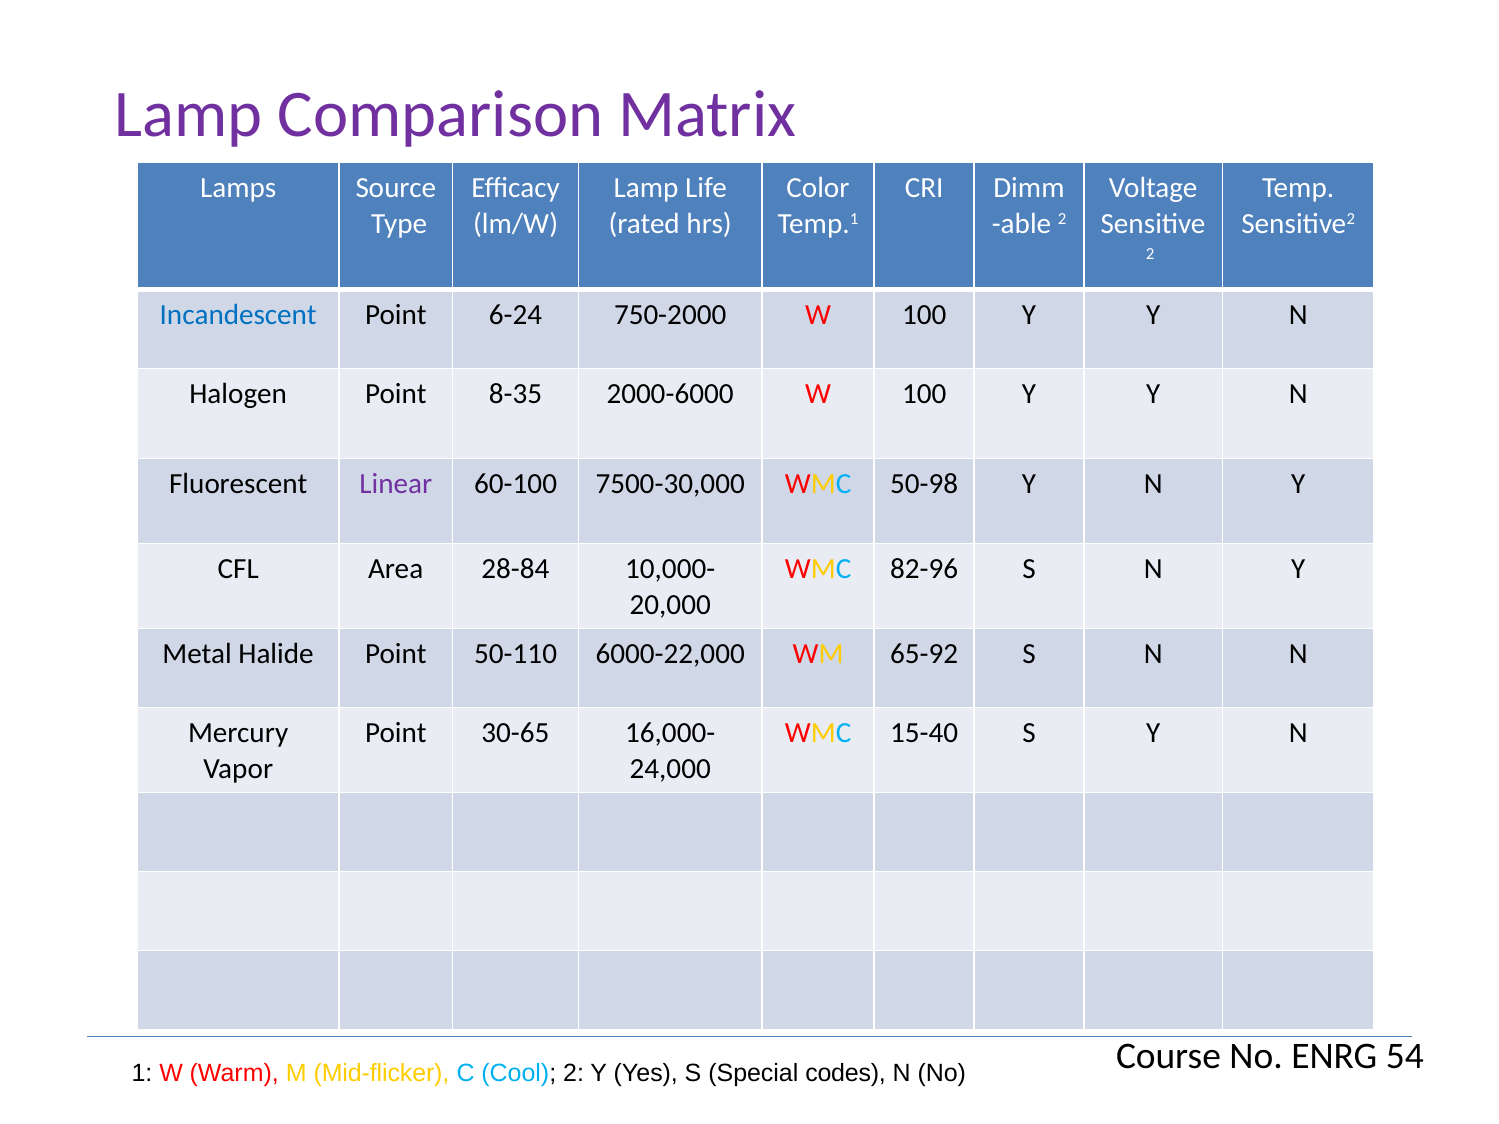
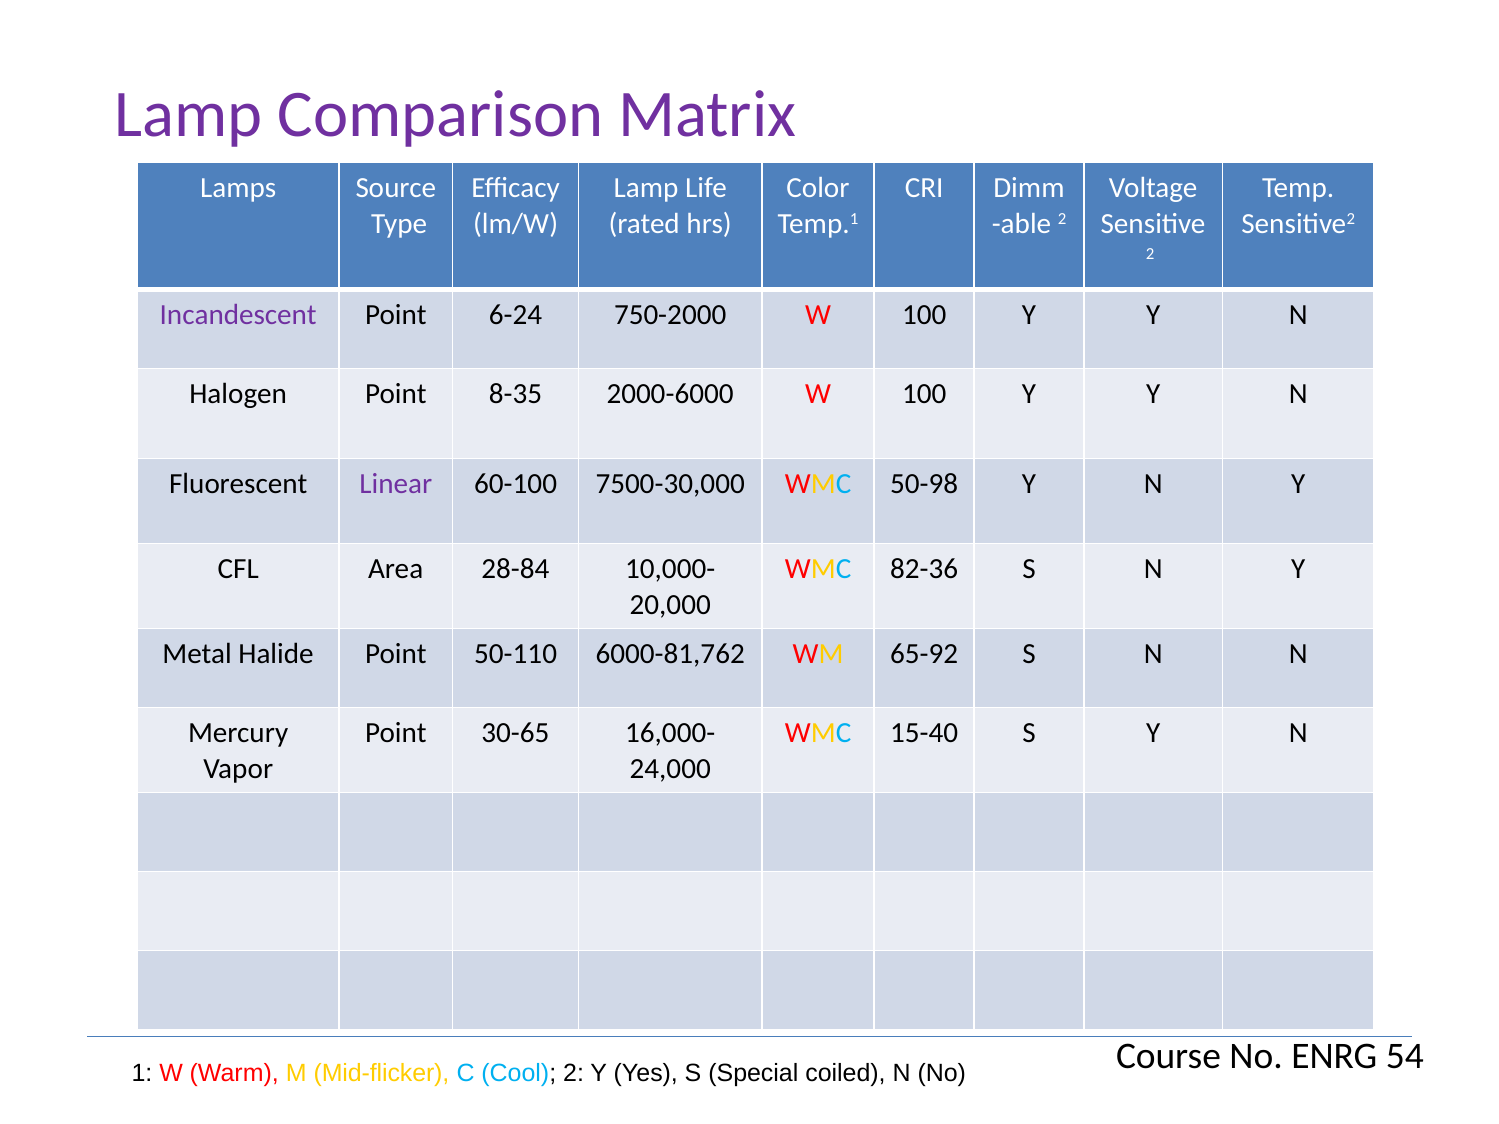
Incandescent colour: blue -> purple (238, 315)
82-96: 82-96 -> 82-36 (924, 569)
6000-22,000: 6000-22,000 -> 6000-81,762 (670, 654)
codes: codes -> coiled (845, 1073)
